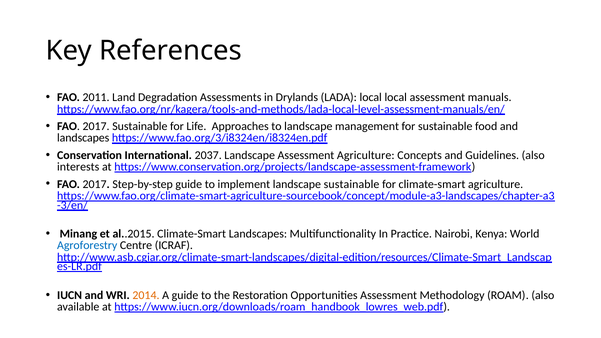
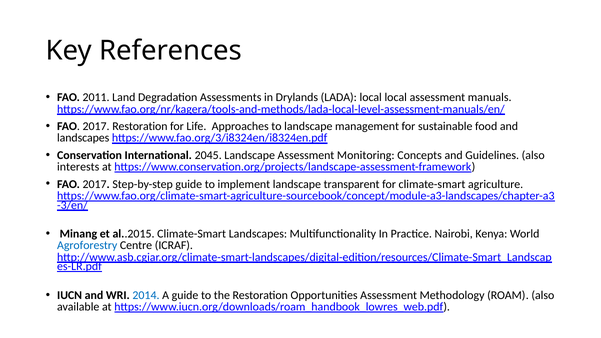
2017 Sustainable: Sustainable -> Restoration (140, 126)
2037: 2037 -> 2045 (208, 155)
Assessment Agriculture: Agriculture -> Monitoring (366, 155)
landscape sustainable: sustainable -> transparent (352, 184)
2014 colour: orange -> blue (146, 295)
